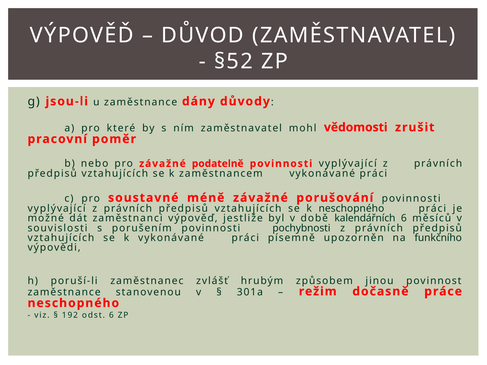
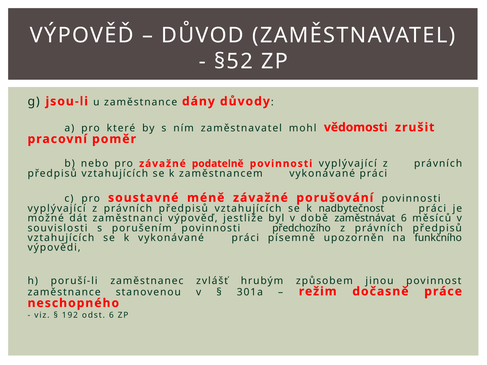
k neschopného: neschopného -> nadbytečnost (351, 209)
kalendářních: kalendářních -> zaměstnávat (365, 218)
pochybnosti: pochybnosti -> předchozího (301, 228)
